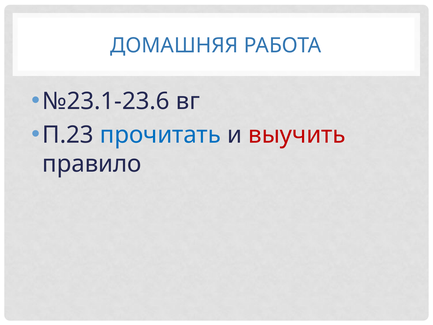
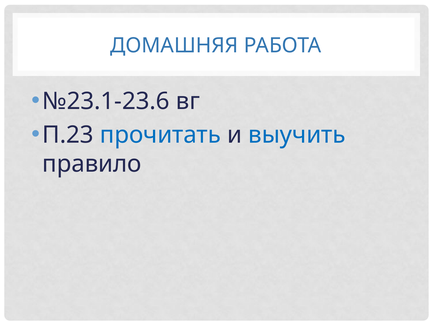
выучить colour: red -> blue (297, 135)
